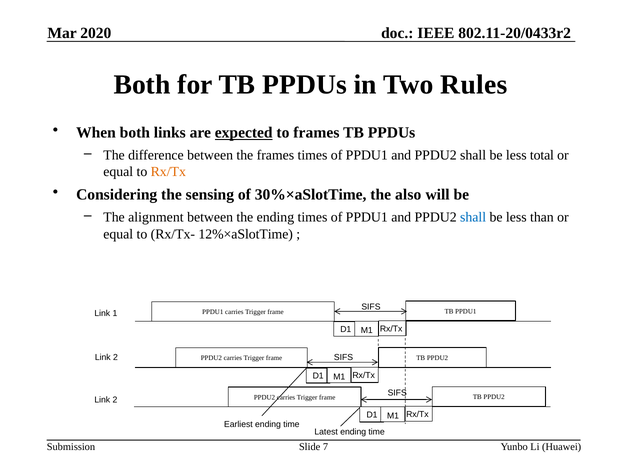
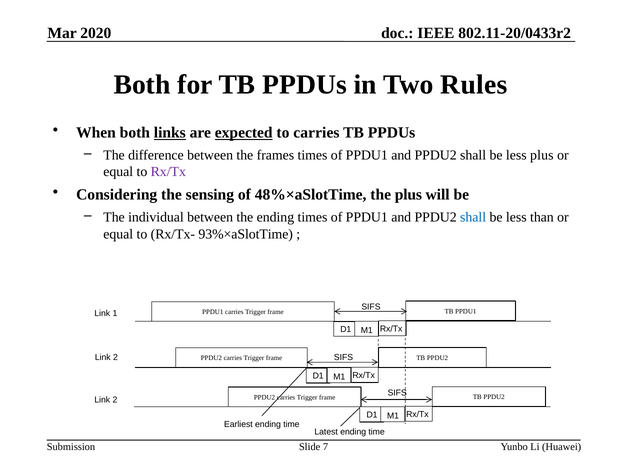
links underline: none -> present (170, 133)
to frames: frames -> carries (316, 133)
less total: total -> plus (542, 155)
Rx/Tx colour: orange -> purple (168, 172)
30%×aSlotTime: 30%×aSlotTime -> 48%×aSlotTime (311, 195)
the also: also -> plus (408, 195)
alignment: alignment -> individual (156, 218)
12%×aSlotTime: 12%×aSlotTime -> 93%×aSlotTime (246, 234)
